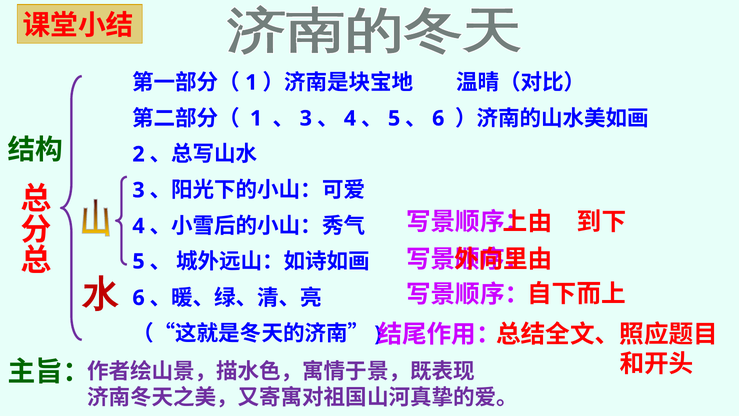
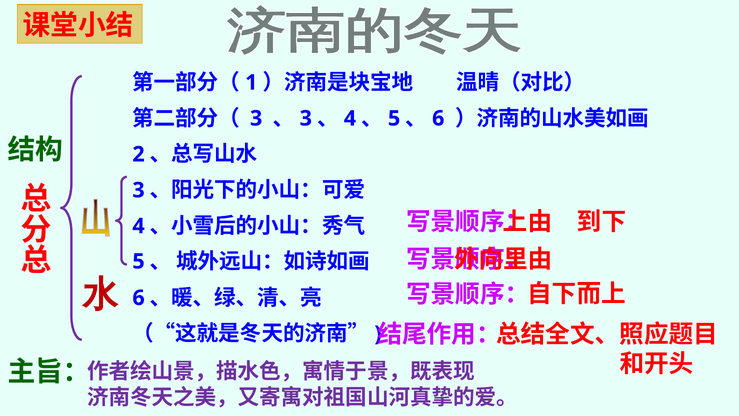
1: 1 -> 3 (256, 118)
